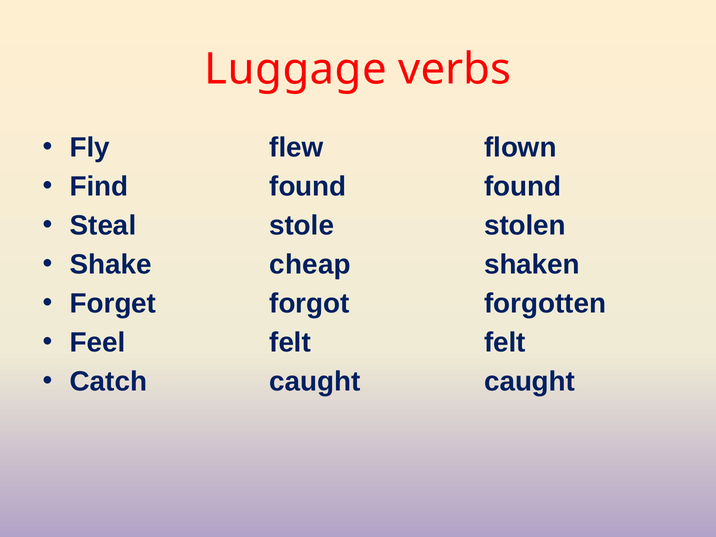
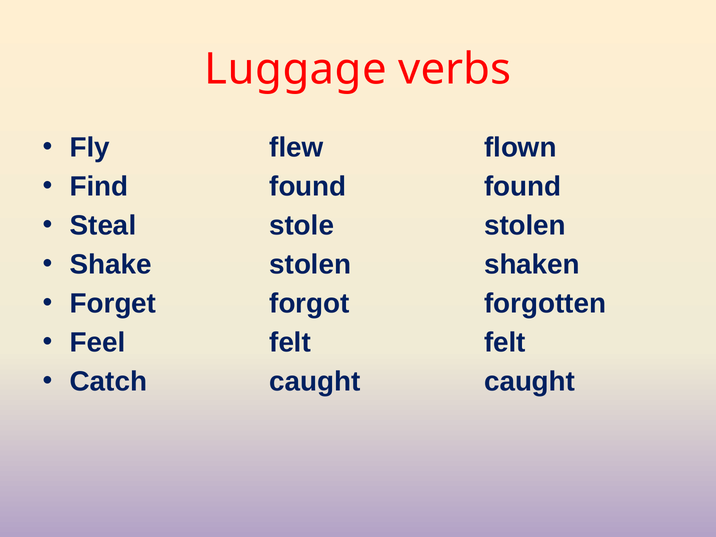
cheap: cheap -> stolen (310, 265)
